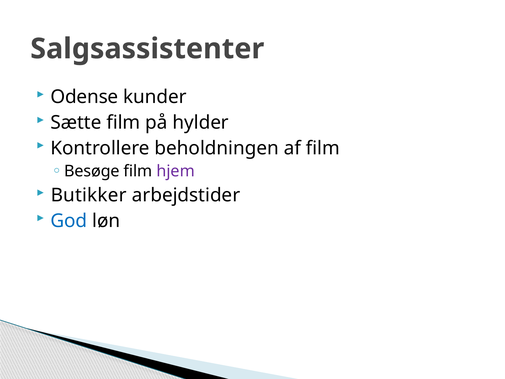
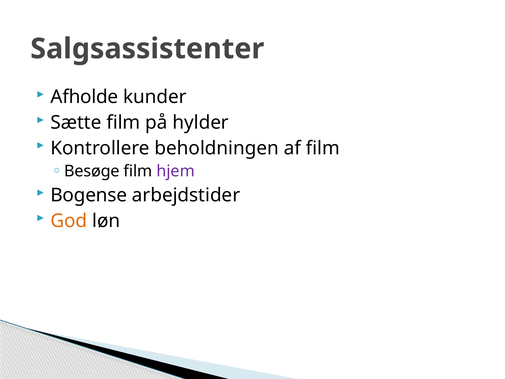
Odense: Odense -> Afholde (84, 97)
Butikker: Butikker -> Bogense (89, 195)
God colour: blue -> orange (69, 221)
